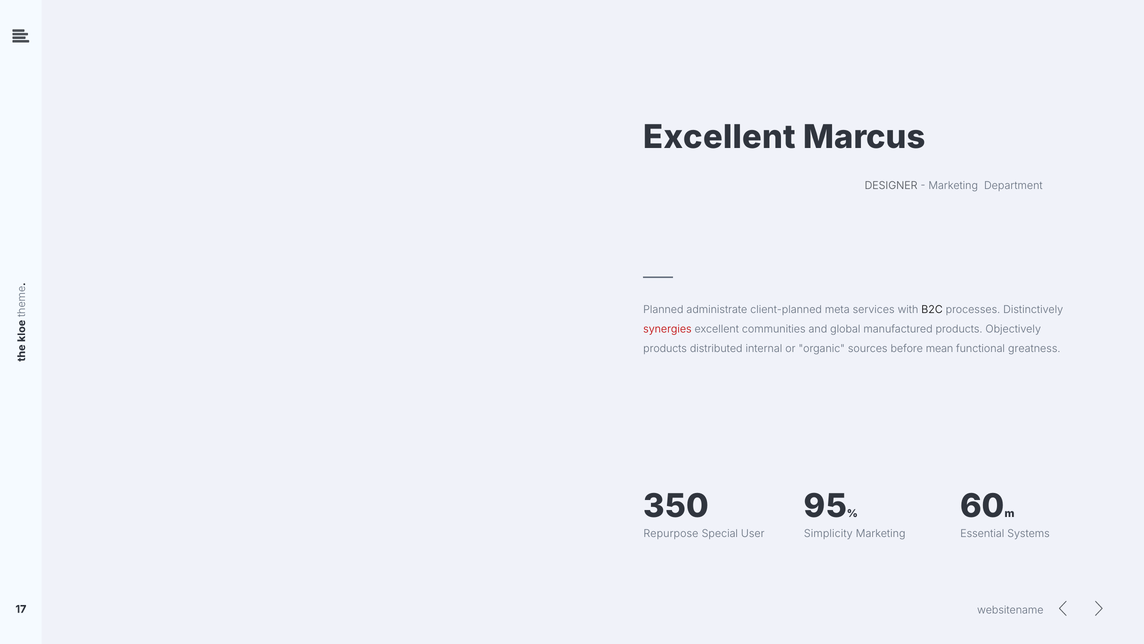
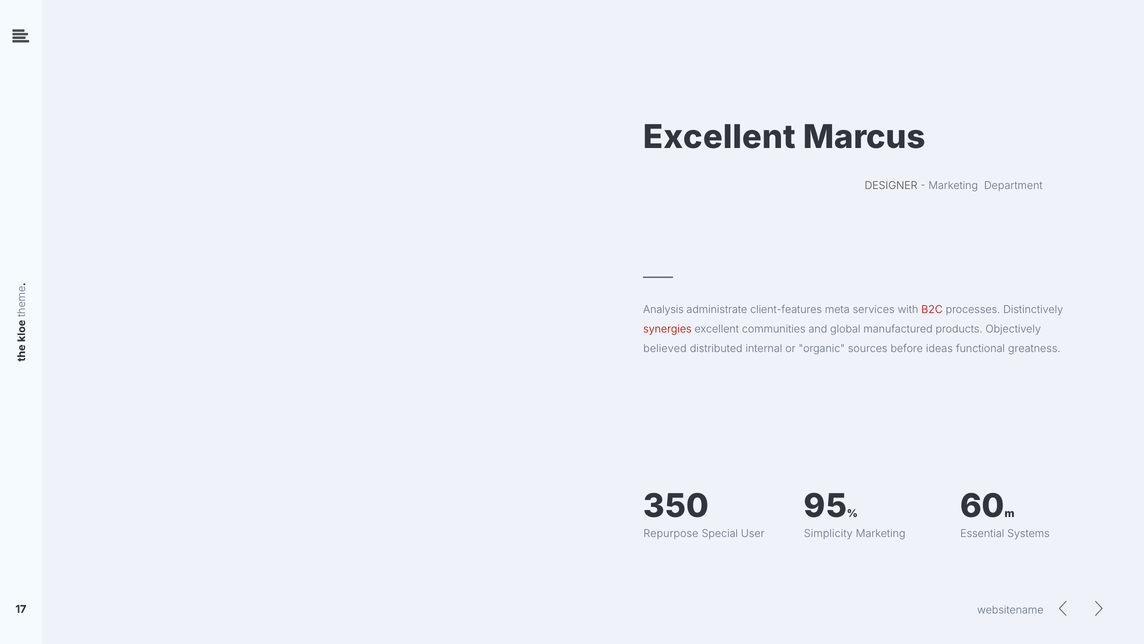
Planned: Planned -> Analysis (663, 310)
client-planned: client-planned -> client-features (786, 310)
B2C colour: black -> red (932, 310)
products: products -> believed (665, 348)
mean: mean -> ideas (939, 348)
